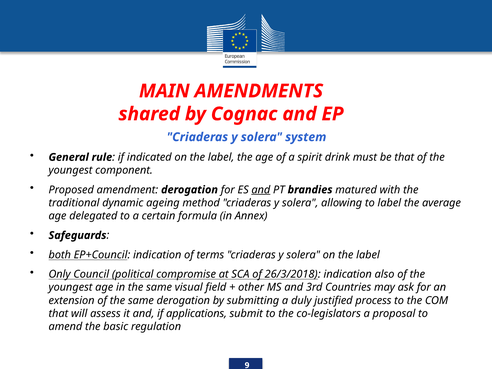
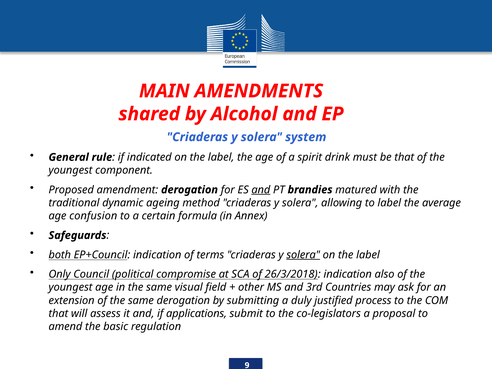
Cognac: Cognac -> Alcohol (244, 114)
delegated: delegated -> confusion (93, 216)
solera underline: none -> present (303, 255)
